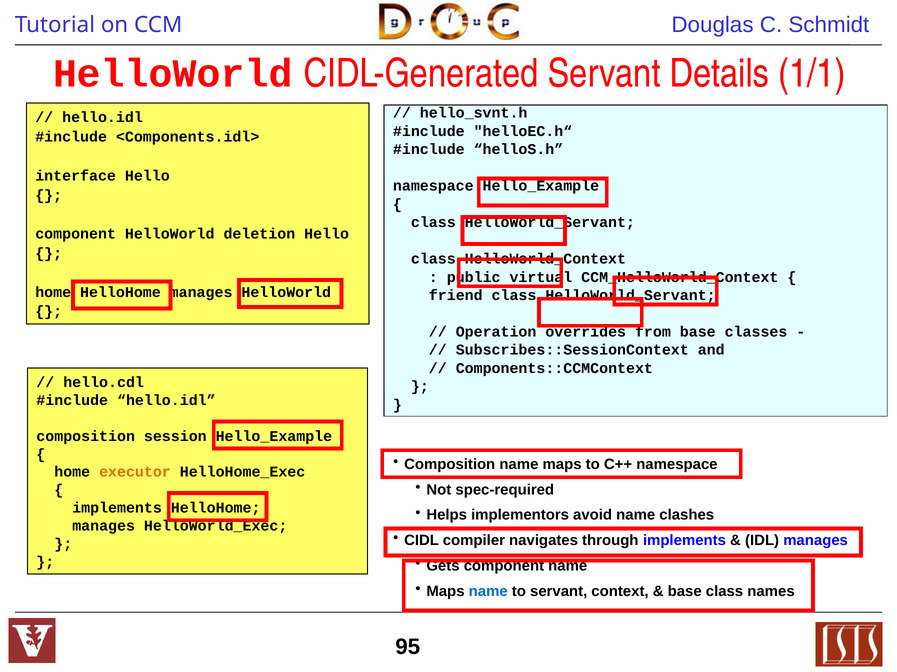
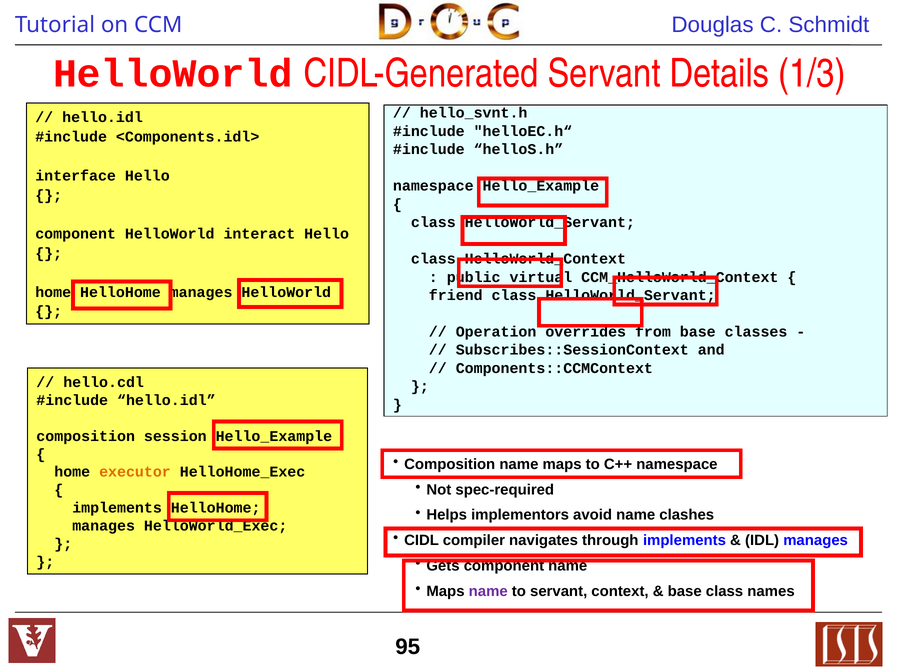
1/1: 1/1 -> 1/3 (812, 74)
deletion: deletion -> interact (259, 234)
name colour: blue -> purple (488, 592)
